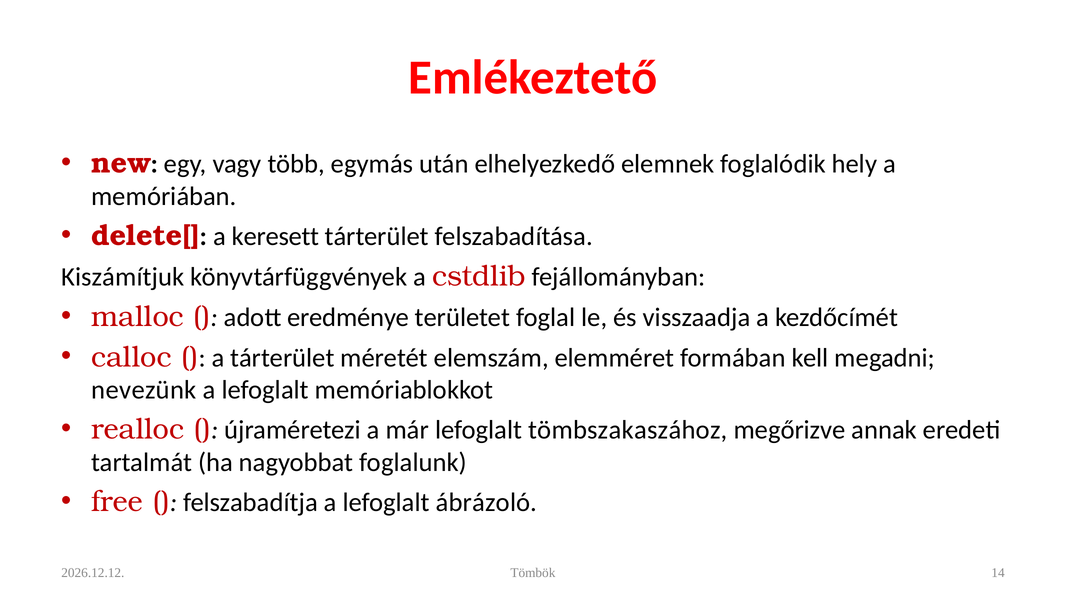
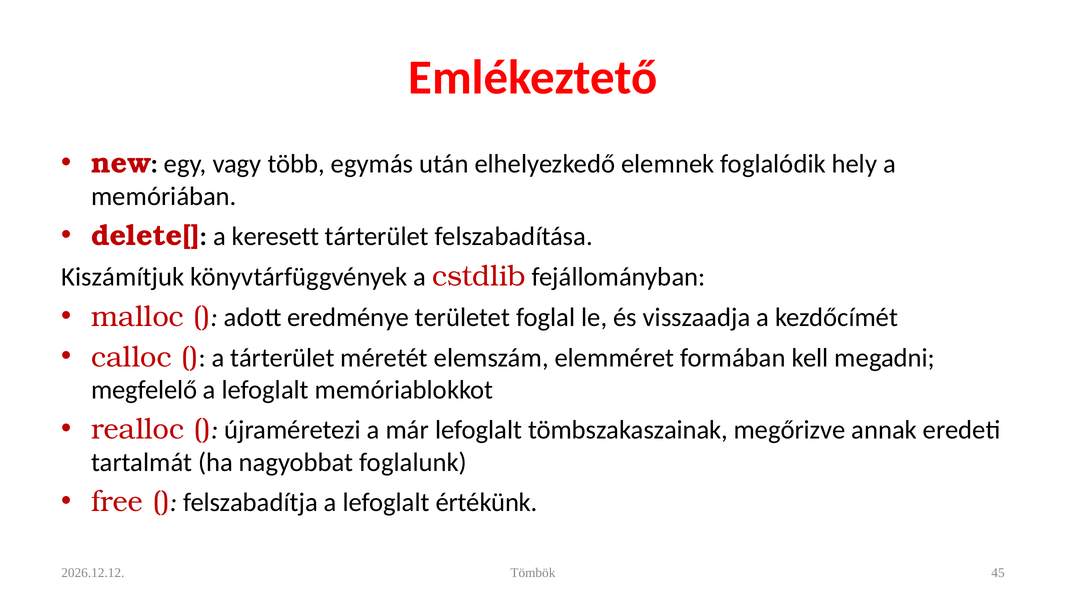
nevezünk: nevezünk -> megfelelő (144, 390)
tömbszakaszához: tömbszakaszához -> tömbszakaszainak (628, 430)
ábrázoló: ábrázoló -> értékünk (487, 502)
14: 14 -> 45 (998, 573)
